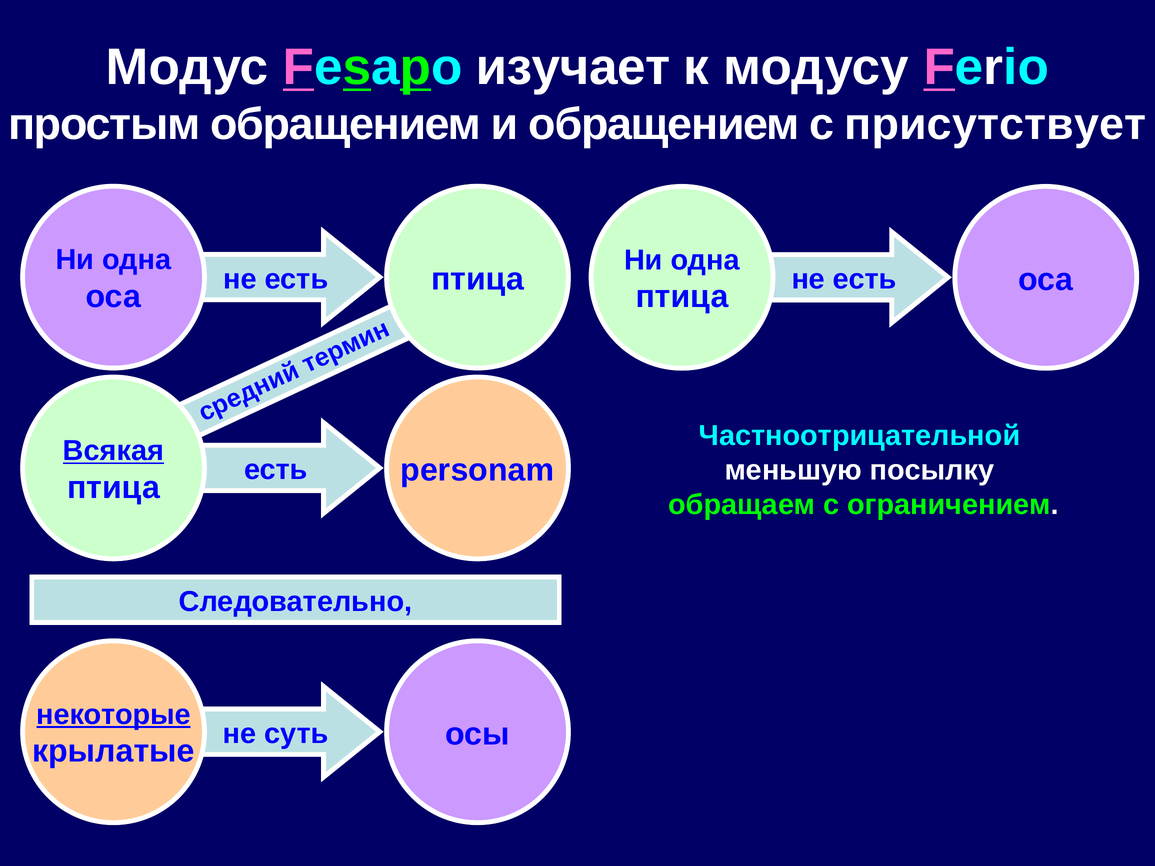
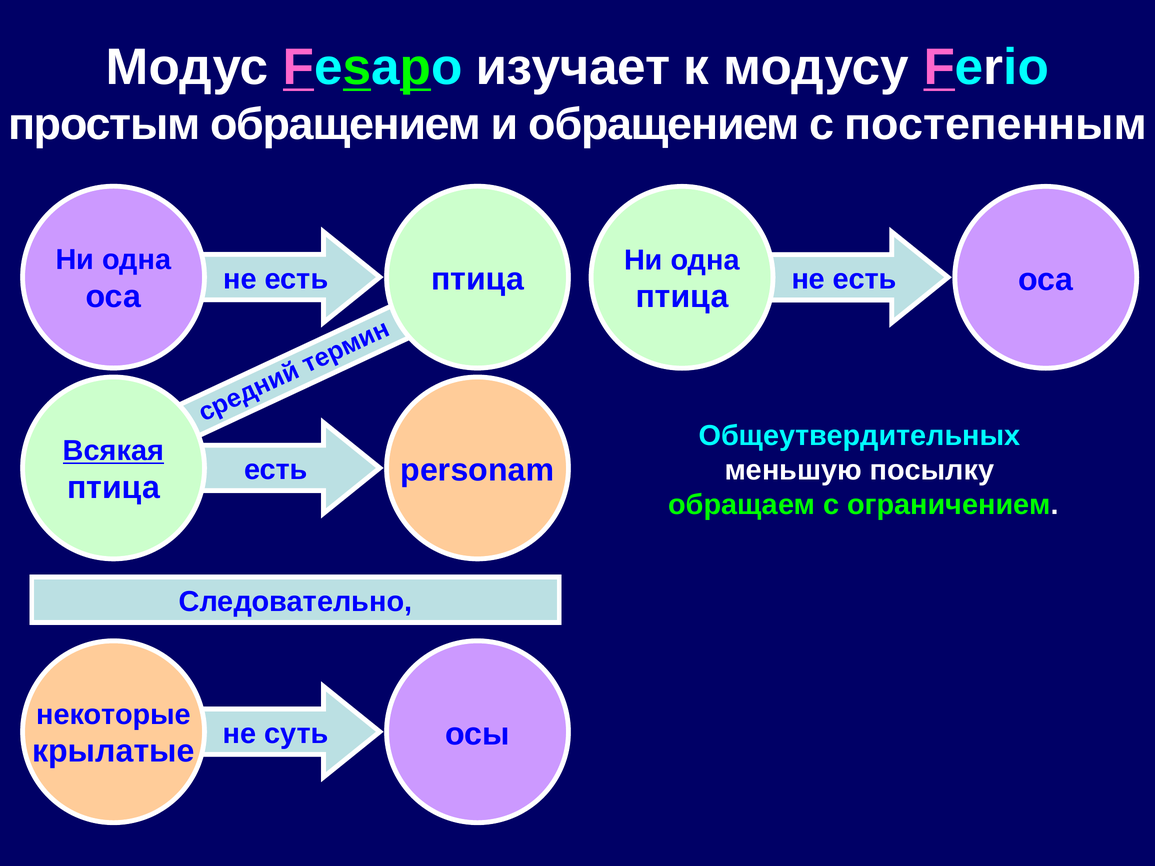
присутствует: присутствует -> постепенным (996, 124)
Частноотрицательной: Частноотрицательной -> Общеутвердительных (860, 436)
некоторые underline: present -> none (113, 715)
